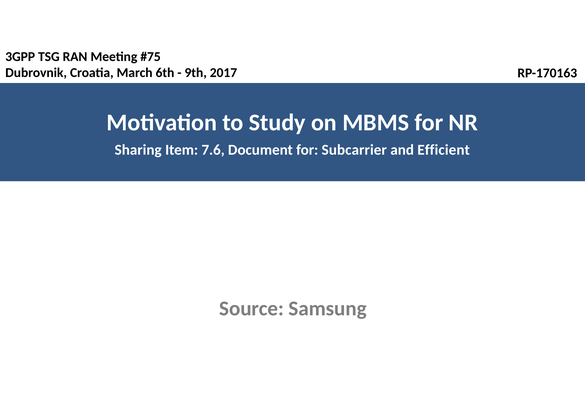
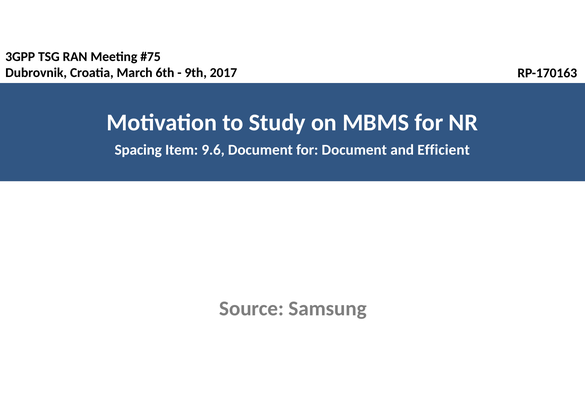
Sharing: Sharing -> Spacing (138, 150)
7.6: 7.6 -> 9.6 (213, 150)
for Subcarrier: Subcarrier -> Document (354, 150)
